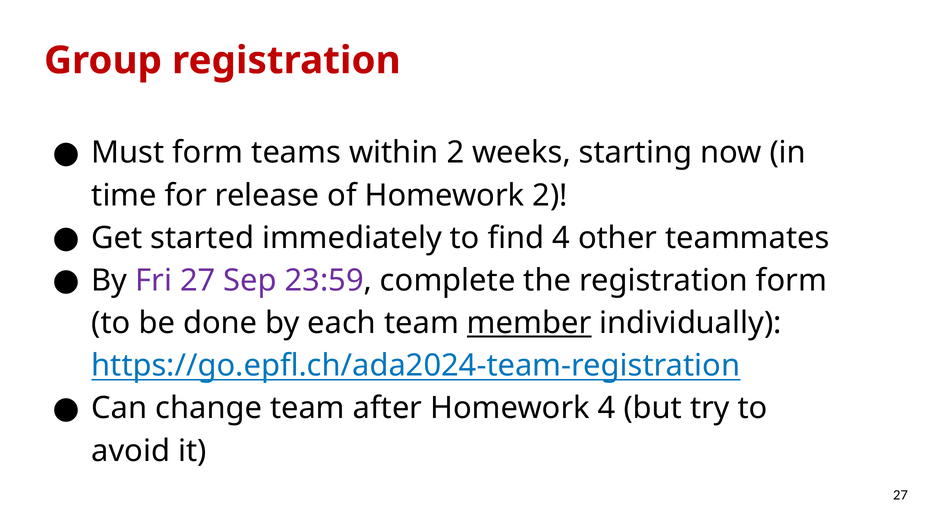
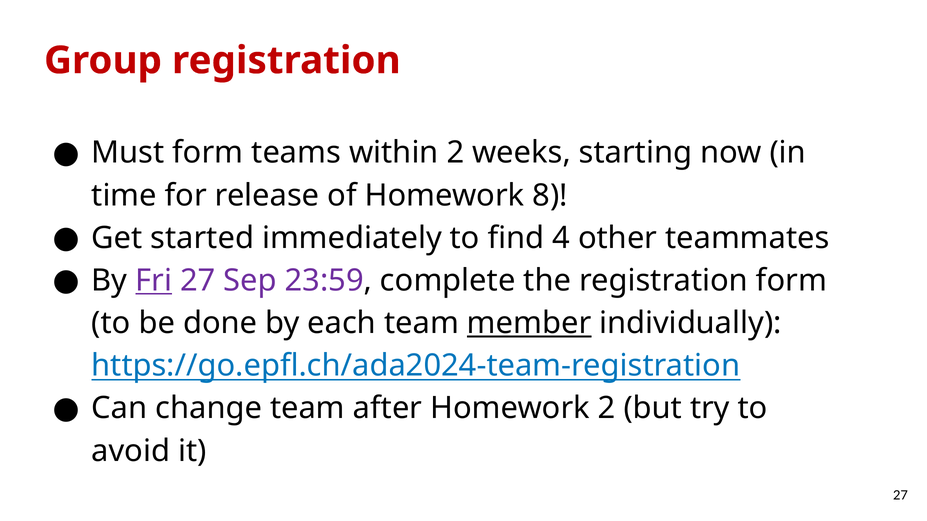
Homework 2: 2 -> 8 (550, 195)
Fri underline: none -> present (154, 281)
Homework 4: 4 -> 2 (607, 409)
